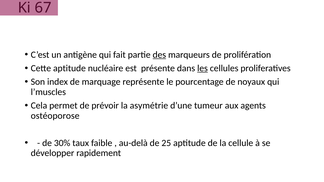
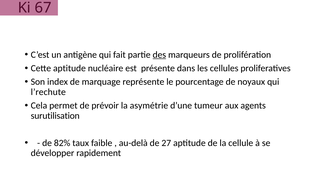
les underline: present -> none (203, 68)
l’muscles: l’muscles -> l’rechute (48, 92)
ostéoporose: ostéoporose -> surutilisation (55, 116)
30%: 30% -> 82% (62, 143)
25: 25 -> 27 (166, 143)
